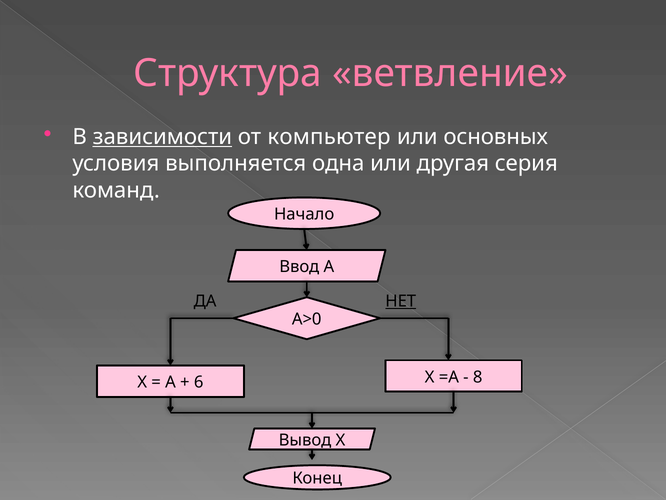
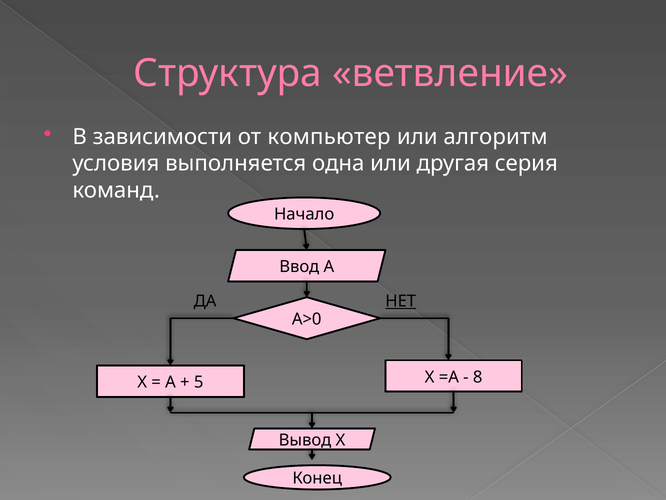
зависимости underline: present -> none (162, 137)
основных: основных -> алгоритм (495, 137)
6: 6 -> 5 (199, 382)
